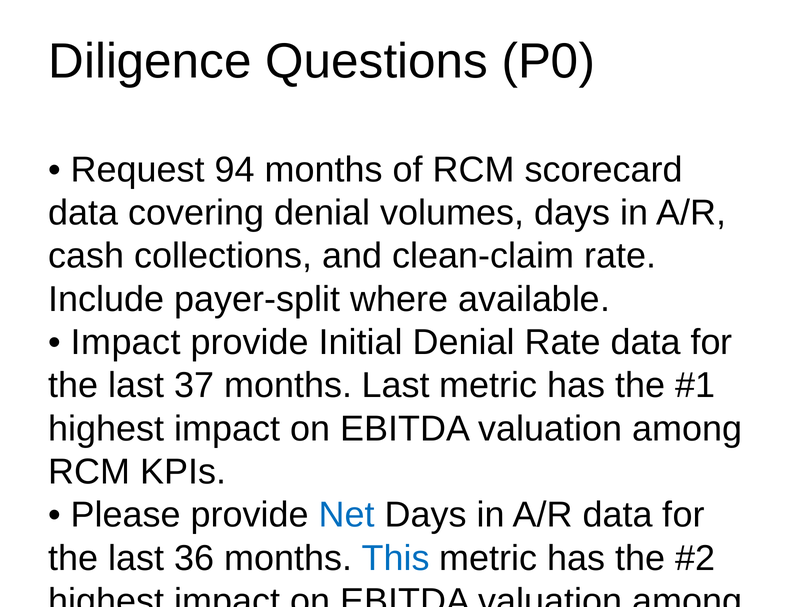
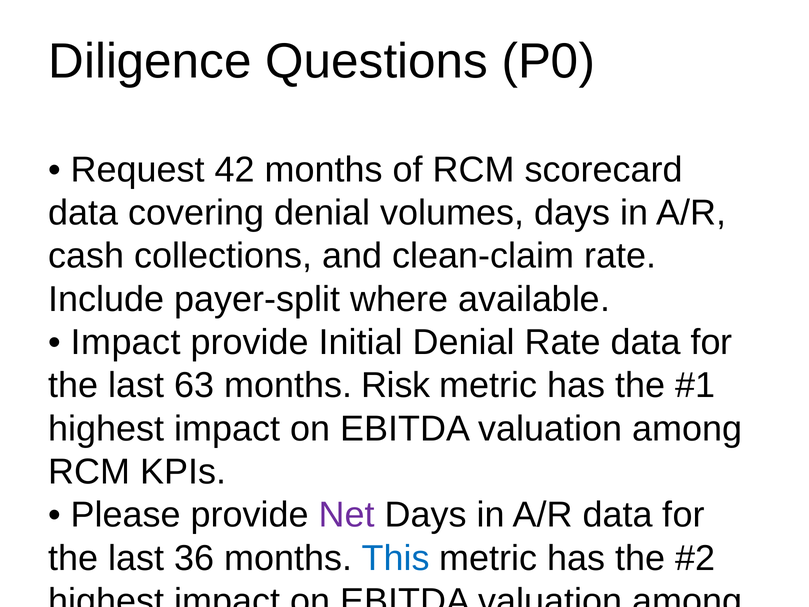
94: 94 -> 42 (235, 170)
37: 37 -> 63 (194, 385)
months Last: Last -> Risk (396, 385)
Net colour: blue -> purple (347, 515)
